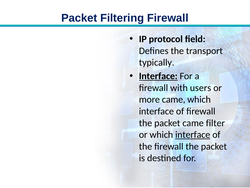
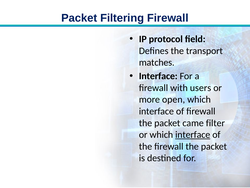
typically: typically -> matches (157, 62)
Interface underline: present -> none (158, 76)
more came: came -> open (174, 99)
